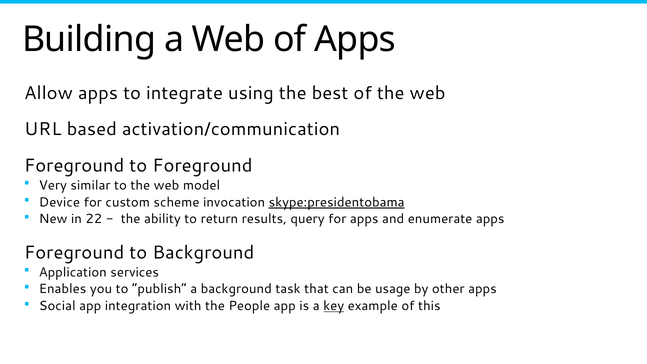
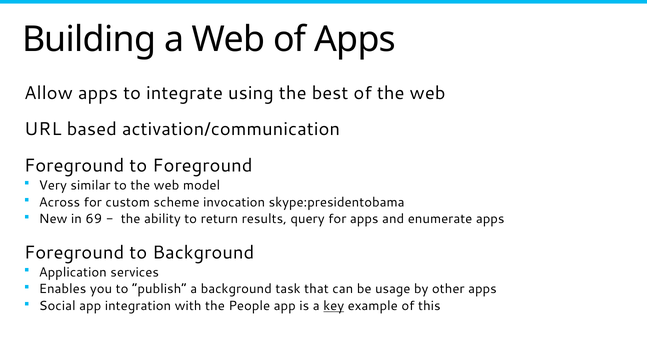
Device: Device -> Across (59, 202)
skype:presidentobama underline: present -> none (337, 202)
22: 22 -> 69 (94, 219)
